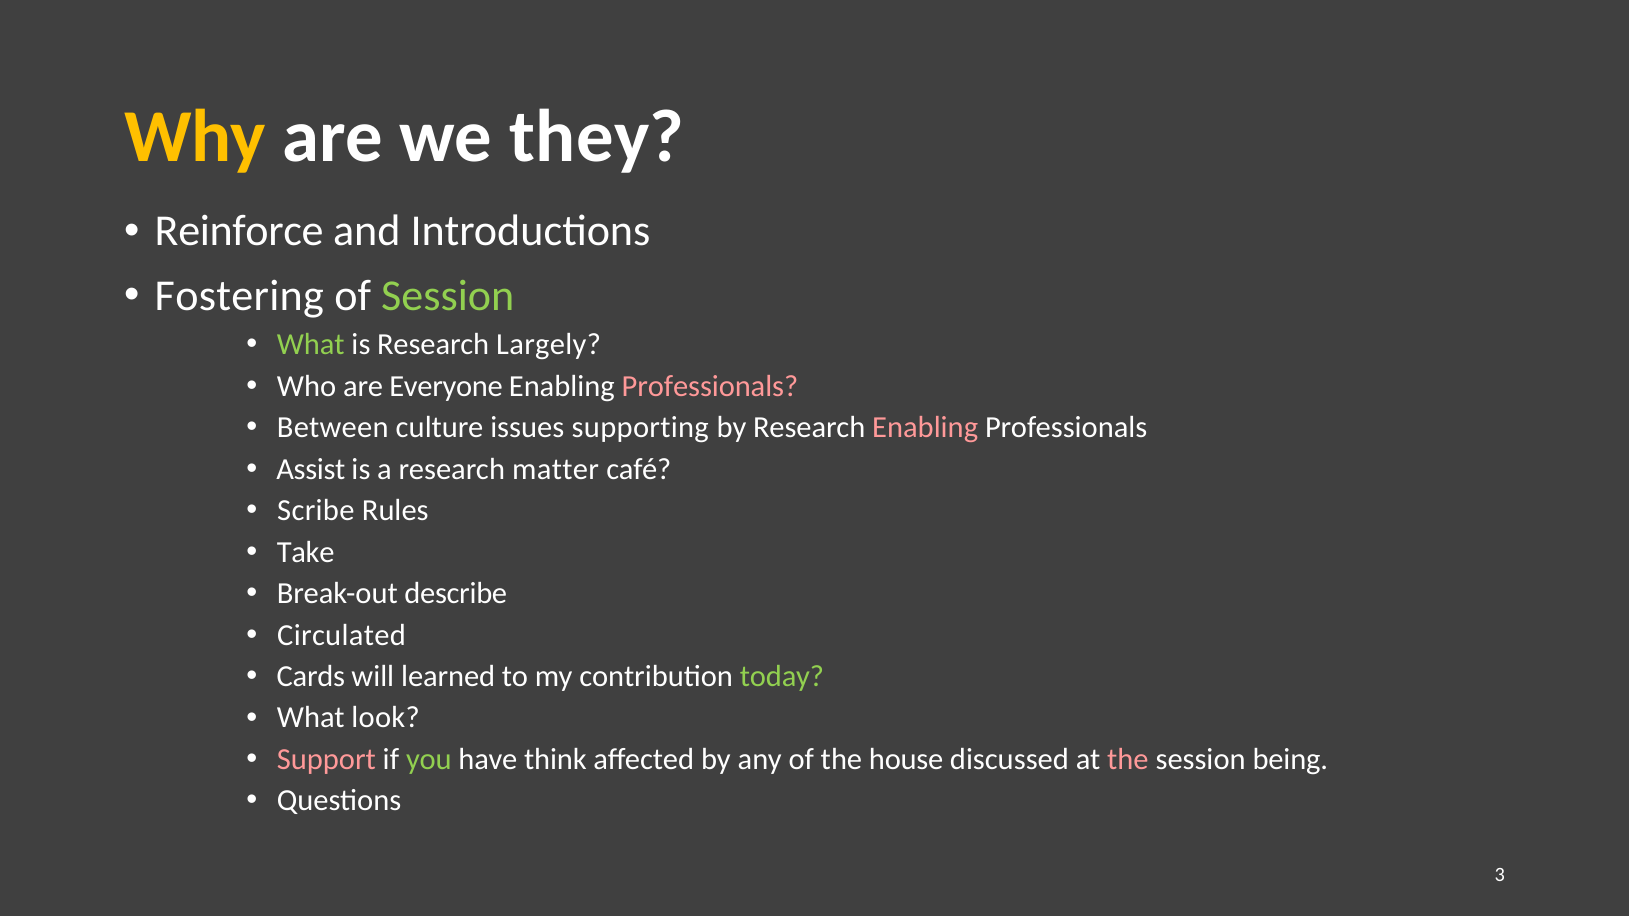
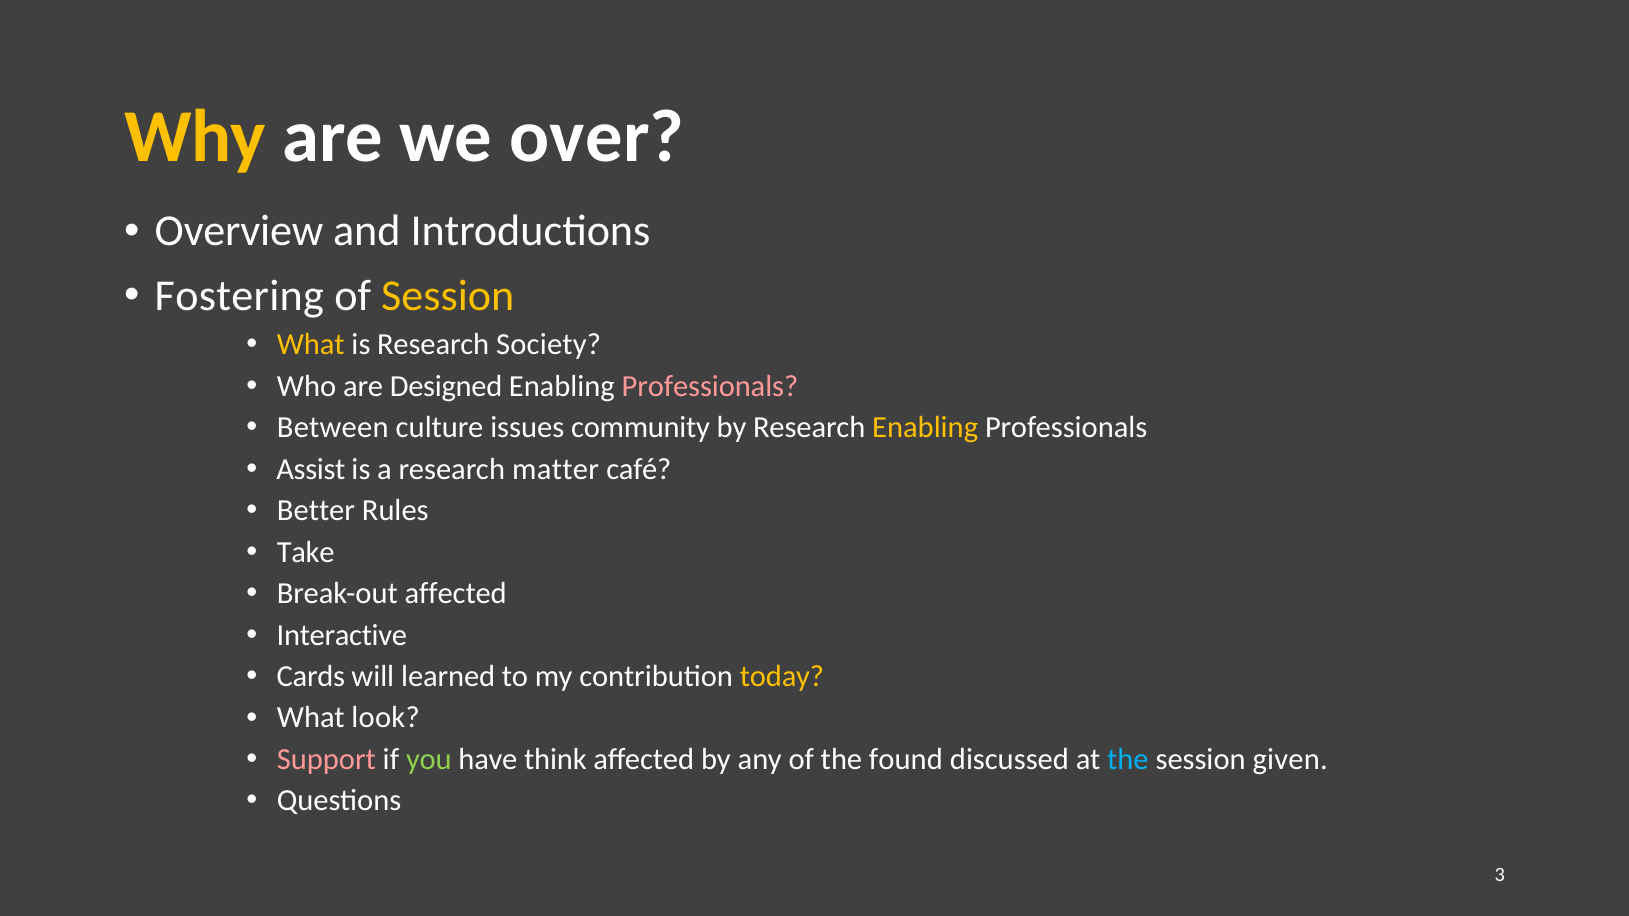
they: they -> over (597, 137)
Reinforce: Reinforce -> Overview (239, 232)
Session colour: light green -> yellow (448, 296)
What colour: light green -> yellow (311, 345)
Largely: Largely -> Society (549, 345)
Everyone: Everyone -> Designed (446, 386)
supporting: supporting -> community (641, 428)
Enabling colour: pink -> yellow (925, 428)
Scribe: Scribe -> Better (316, 511)
Break-out describe: describe -> affected (456, 594)
Circulated: Circulated -> Interactive (342, 635)
today colour: light green -> yellow (782, 677)
house: house -> found (906, 760)
the colour: pink -> light blue (1128, 760)
being: being -> given (1290, 760)
